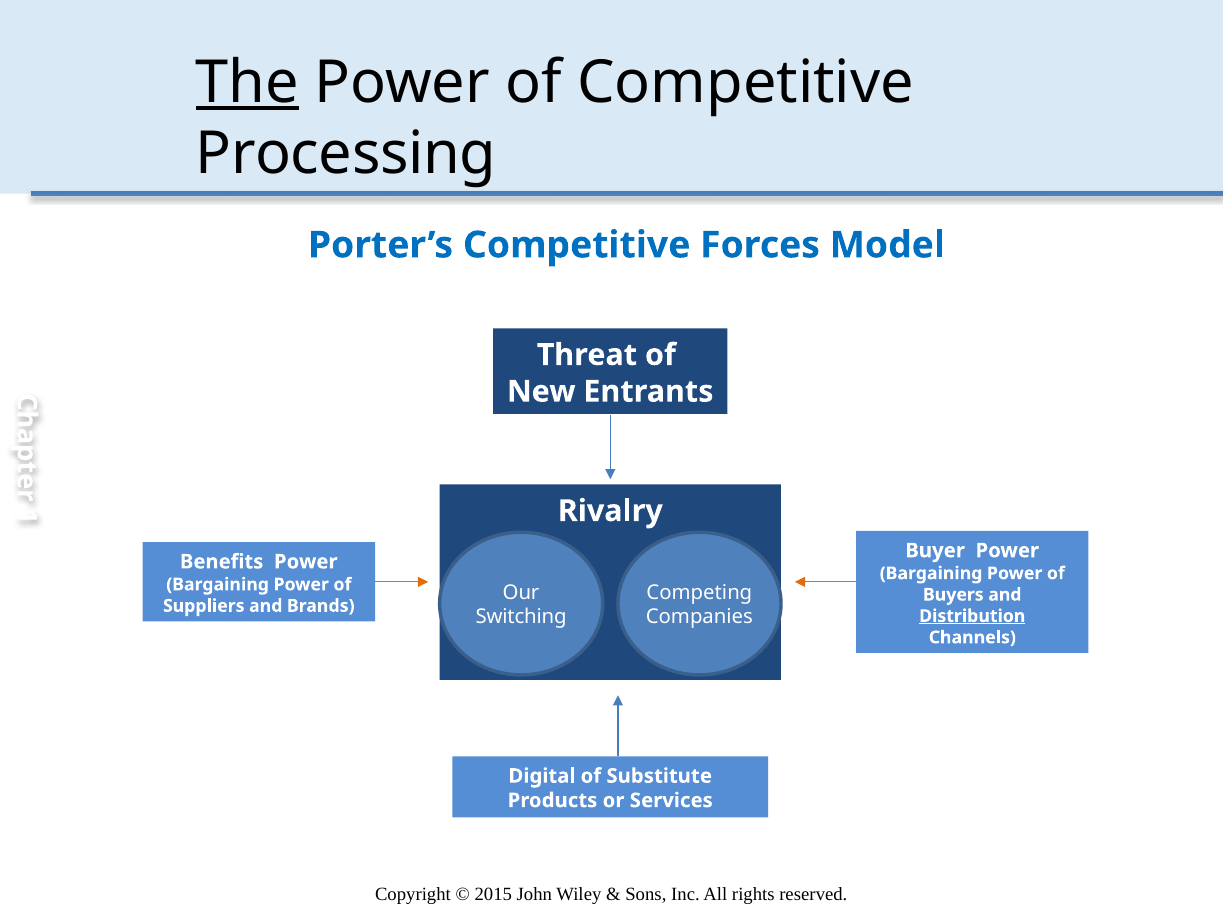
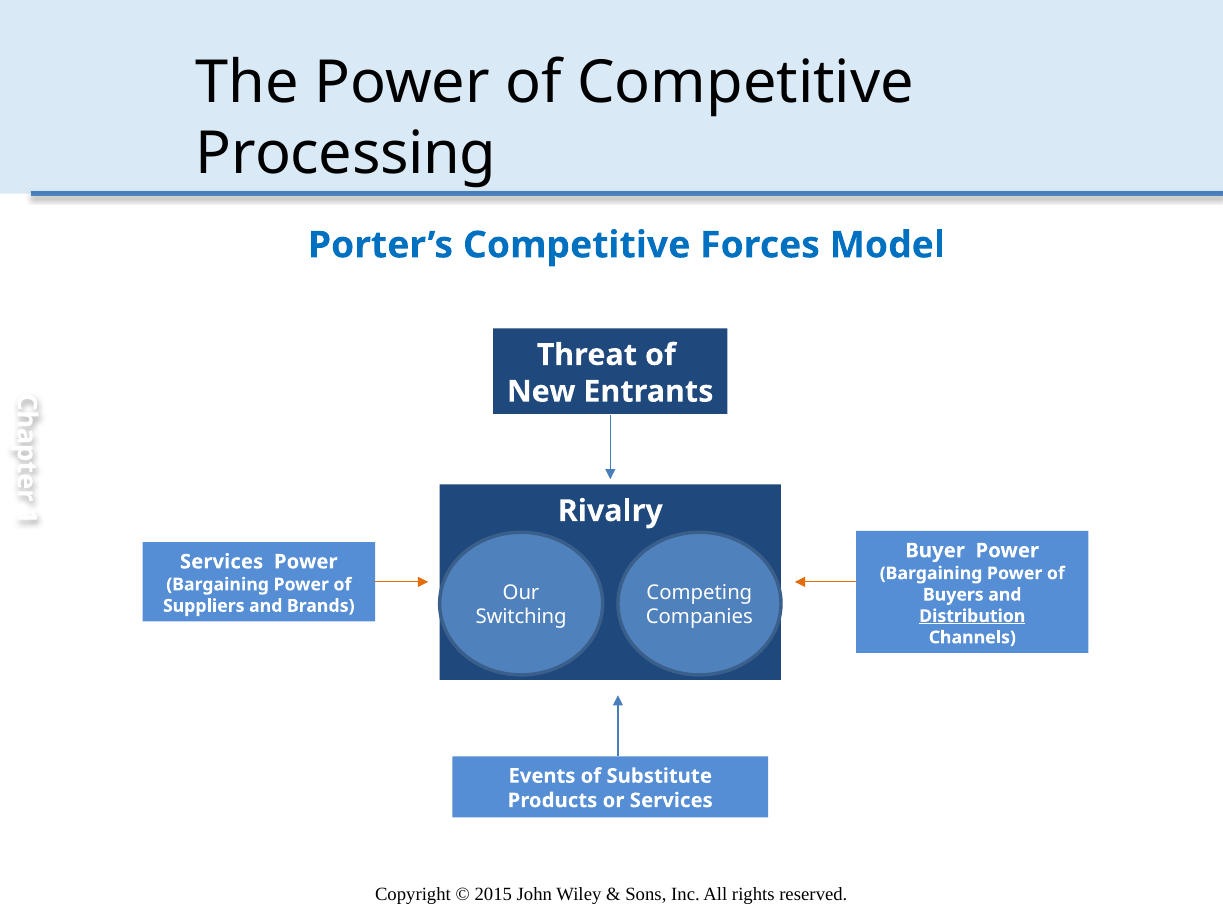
The underline: present -> none (247, 83)
Benefits: Benefits -> Services (222, 562)
Digital: Digital -> Events (542, 776)
